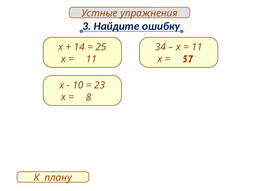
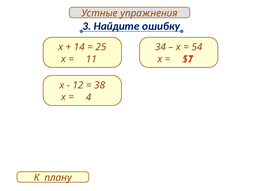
11: 11 -> 54 (197, 47)
10: 10 -> 12 (78, 85)
23: 23 -> 38 (100, 85)
8: 8 -> 4 (89, 97)
